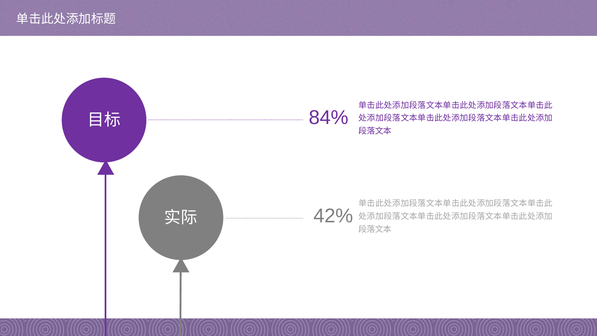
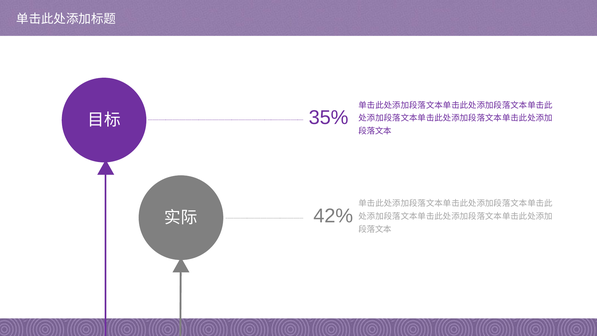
84%: 84% -> 35% (329, 118)
